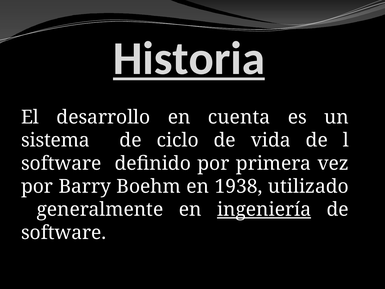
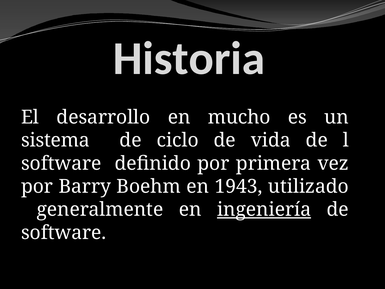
Historia underline: present -> none (189, 59)
cuenta: cuenta -> mucho (239, 117)
1938: 1938 -> 1943 (239, 186)
